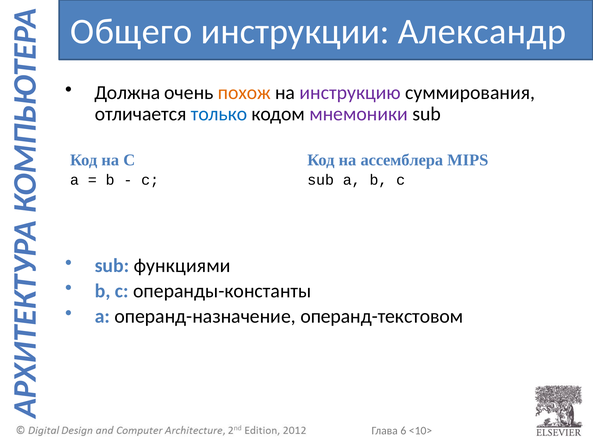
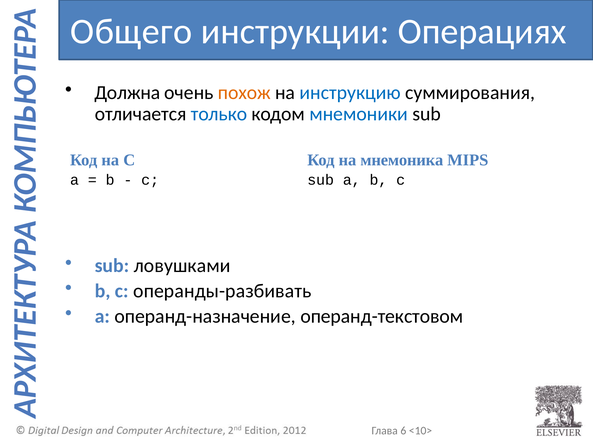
Александр: Александр -> Операциях (482, 32)
инструкцию colour: purple -> blue (350, 93)
мнемоники colour: purple -> blue (359, 114)
ассемблера: ассемблера -> мнемоника (402, 160)
функциями: функциями -> ловушками (182, 266)
операнды-константы: операнды-константы -> операнды-разбивать (222, 291)
